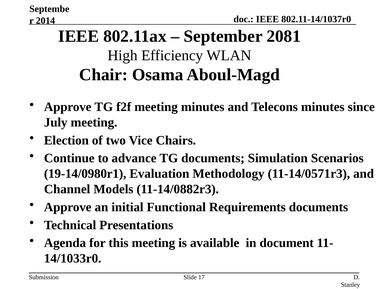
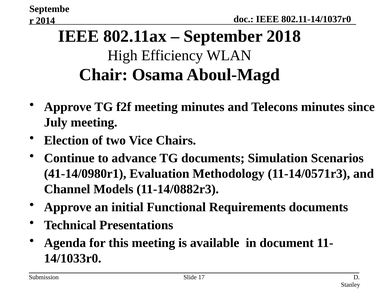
2081: 2081 -> 2018 (284, 36)
19-14/0980r1: 19-14/0980r1 -> 41-14/0980r1 (85, 174)
